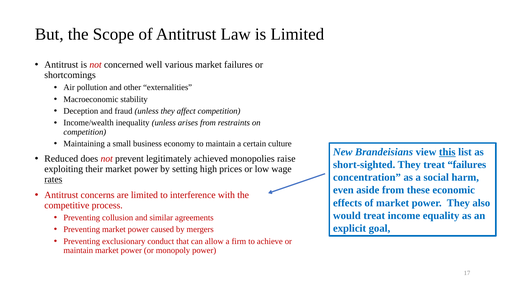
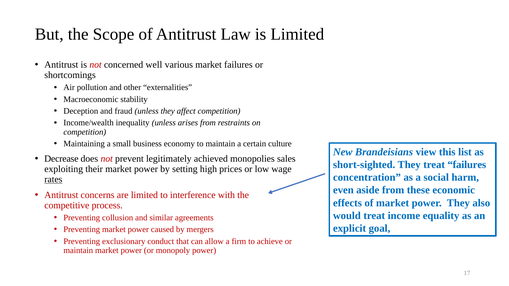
this underline: present -> none (447, 152)
Reduced: Reduced -> Decrease (61, 159)
raise: raise -> sales (286, 159)
